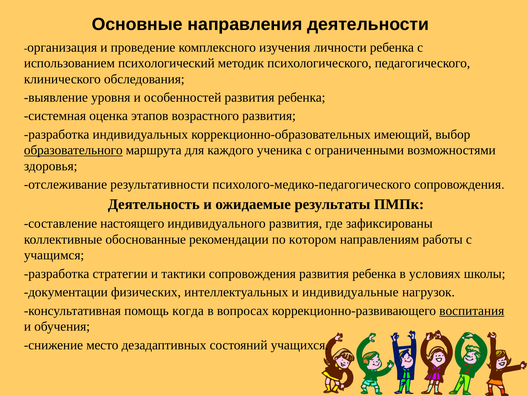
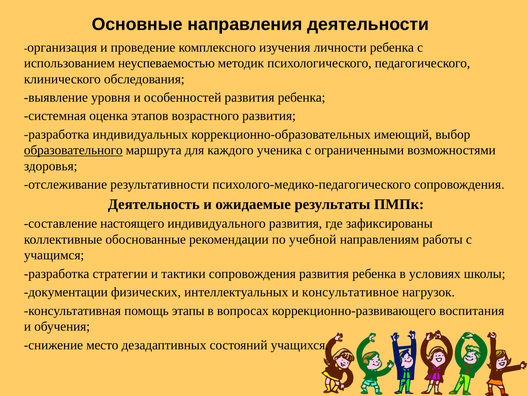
психологический: психологический -> неуспеваемостью (166, 63)
котором: котором -> учебной (313, 239)
индивидуальные: индивидуальные -> консультативное (350, 292)
когда: когда -> этапы (188, 311)
воспитания underline: present -> none (472, 311)
